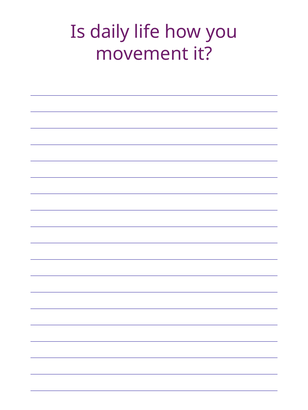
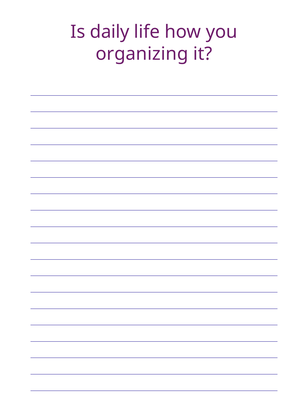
movement: movement -> organizing (142, 54)
